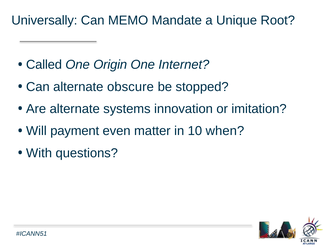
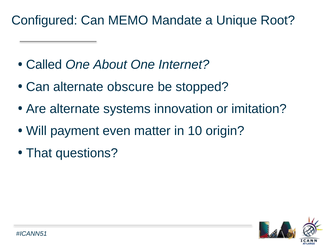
Universally: Universally -> Configured (44, 20)
Origin: Origin -> About (110, 65)
when: when -> origin (225, 131)
With: With -> That (39, 153)
